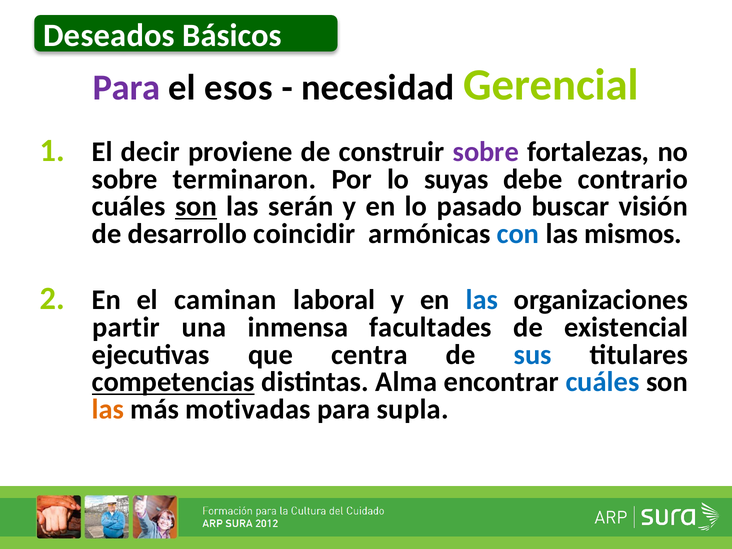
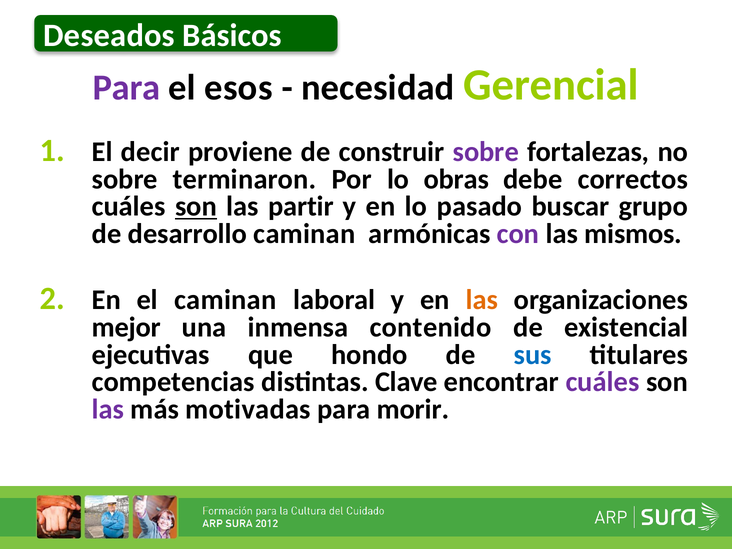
suyas: suyas -> obras (456, 179)
contrario: contrario -> correctos (633, 179)
serán: serán -> partir (301, 207)
visión: visión -> grupo (653, 207)
desarrollo coincidir: coincidir -> caminan (304, 234)
con colour: blue -> purple (518, 234)
las colour: blue -> orange (482, 300)
partir: partir -> mejor (126, 327)
facultades: facultades -> contenido (430, 327)
centra: centra -> hondo (369, 355)
competencias underline: present -> none (173, 382)
Alma: Alma -> Clave (406, 382)
cuáles colour: blue -> purple (602, 382)
las colour: orange -> purple (108, 409)
supla: supla -> morir (413, 409)
